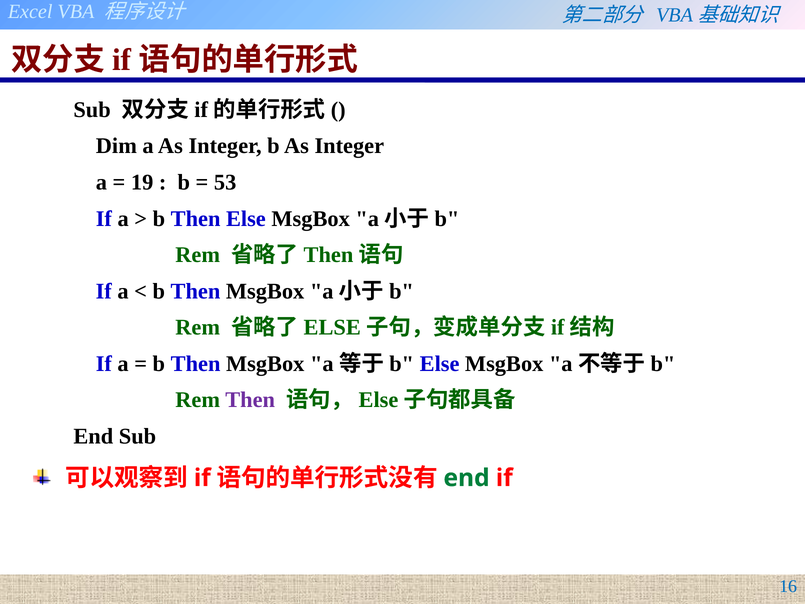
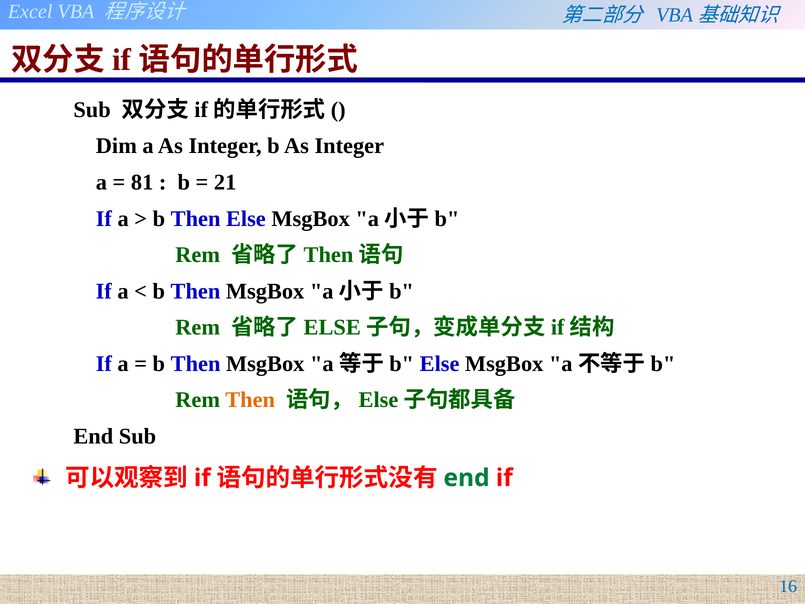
19: 19 -> 81 (142, 182)
53: 53 -> 21 (225, 182)
Then colour: purple -> orange (250, 400)
